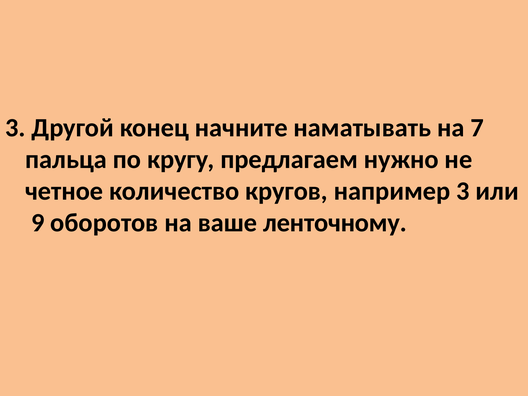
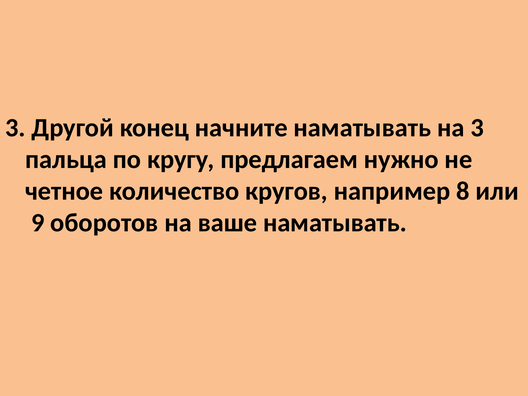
на 7: 7 -> 3 (477, 128)
например 3: 3 -> 8 (463, 191)
ваше ленточному: ленточному -> наматывать (335, 223)
